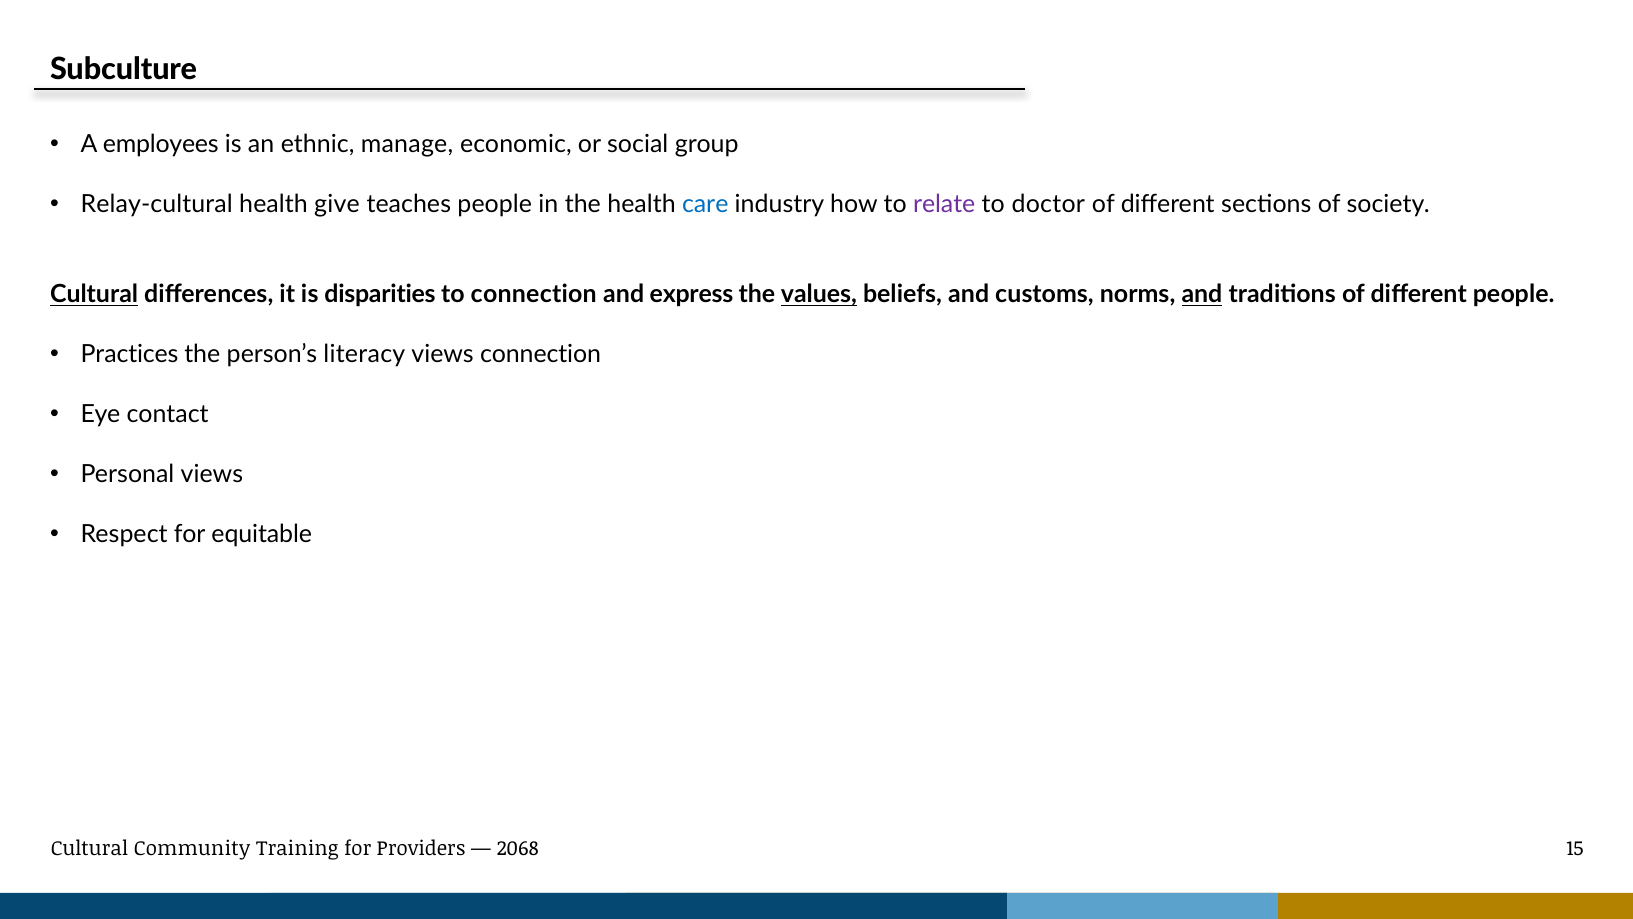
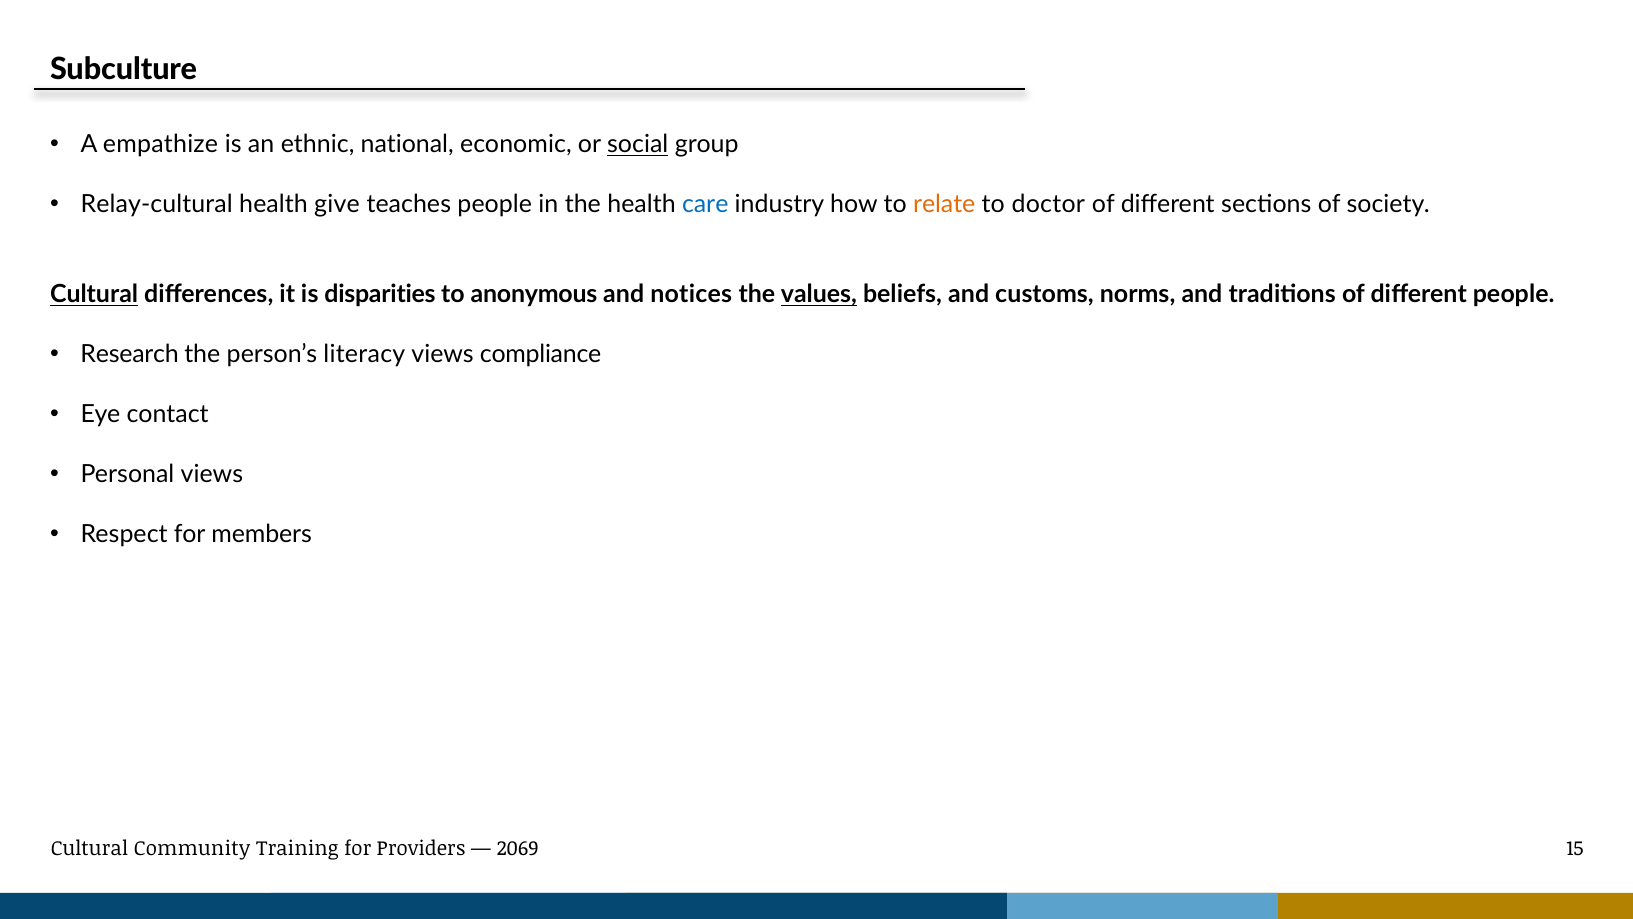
employees: employees -> empathize (161, 145)
manage: manage -> national (407, 145)
social underline: none -> present (638, 145)
relate colour: purple -> orange (944, 205)
to connection: connection -> anonymous (534, 294)
express: express -> notices (691, 294)
and underline: present -> none (1202, 294)
Practices: Practices -> Research (130, 354)
views connection: connection -> compliance (541, 354)
equitable: equitable -> members (262, 534)
2068: 2068 -> 2069 (518, 848)
